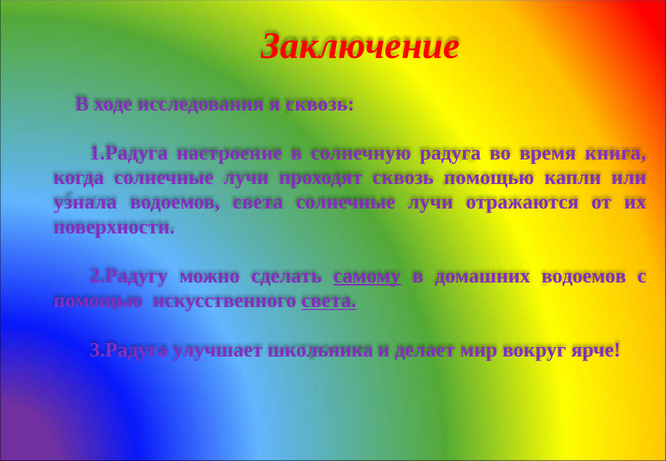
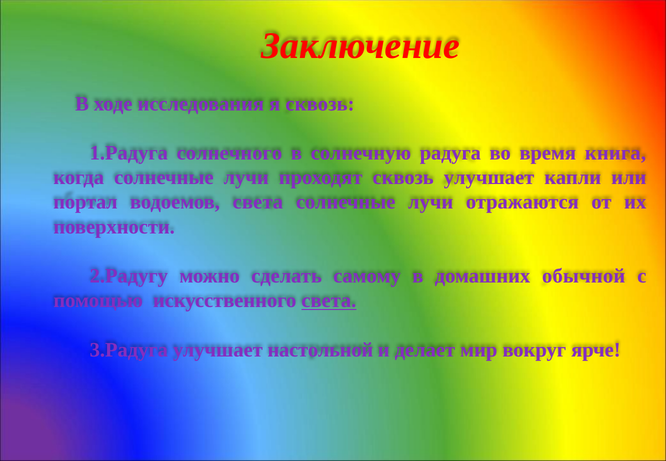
настроение: настроение -> солнечного (229, 153)
сквозь помощью: помощью -> улучшает (489, 178)
узнала: узнала -> портал (85, 202)
самому underline: present -> none (367, 276)
домашних водоемов: водоемов -> обычной (584, 276)
школьника: школьника -> настольной (320, 350)
